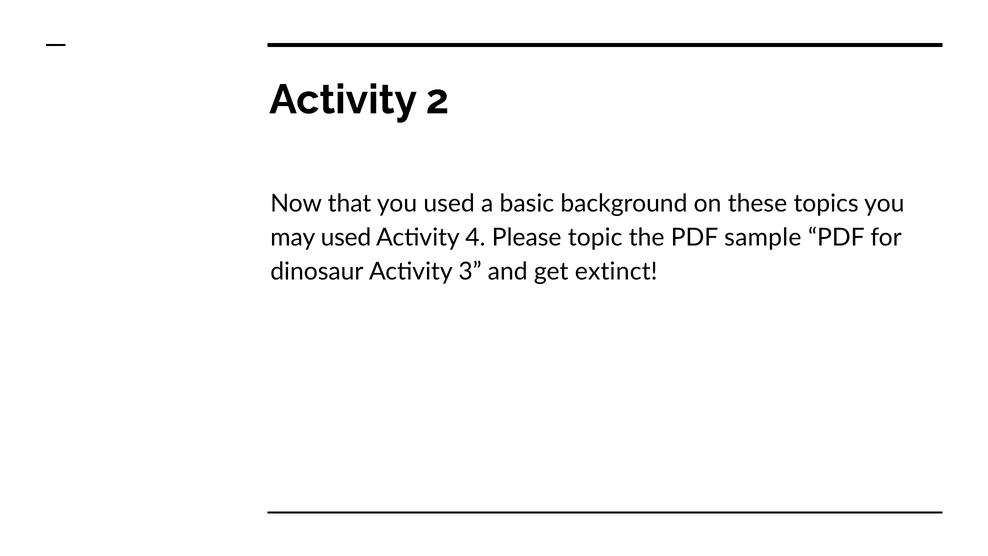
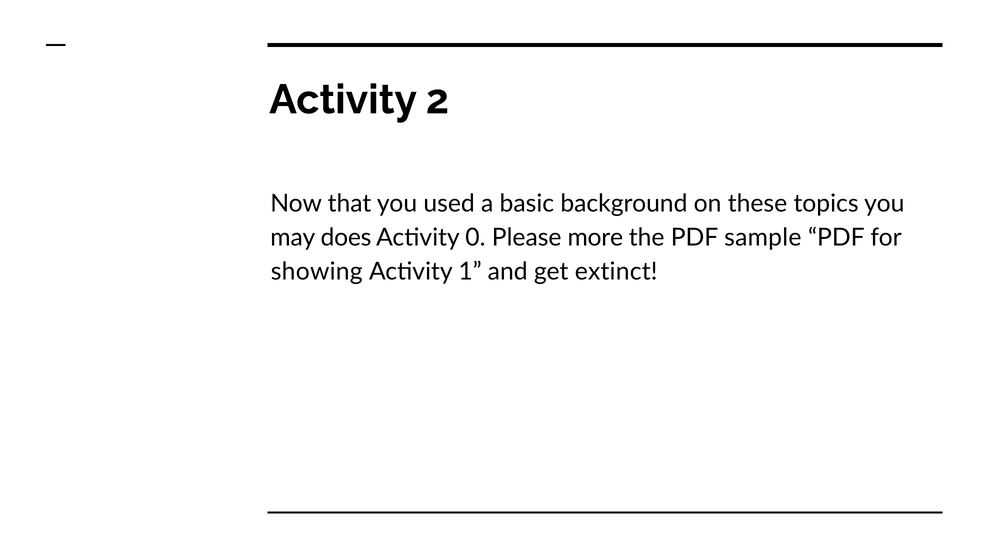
may used: used -> does (346, 237)
4: 4 -> 0 (475, 237)
topic: topic -> more (595, 237)
dinosaur: dinosaur -> showing (317, 271)
3: 3 -> 1 (470, 271)
